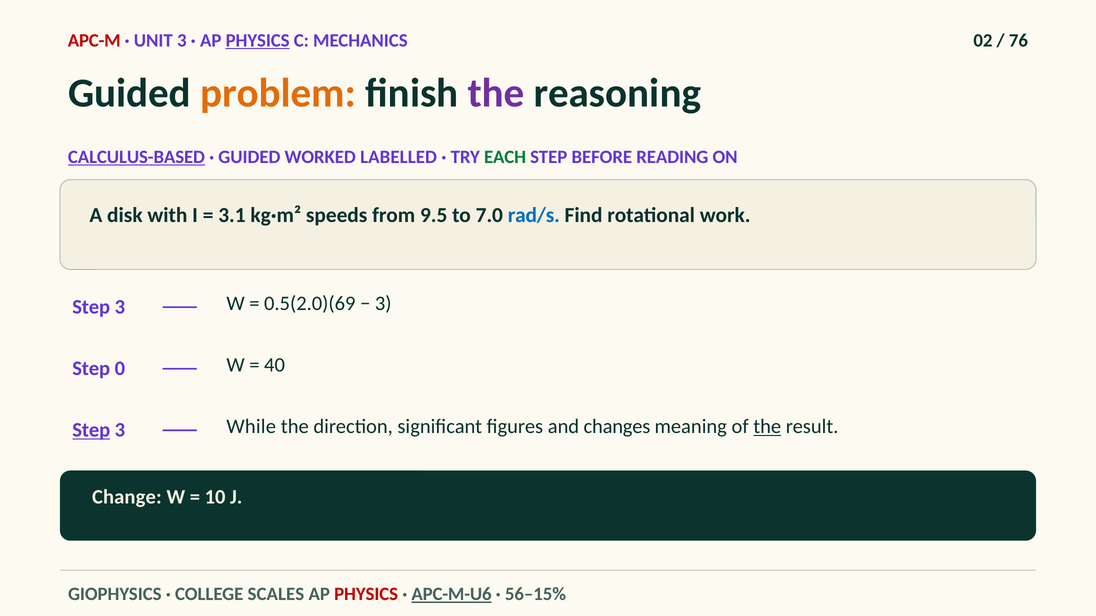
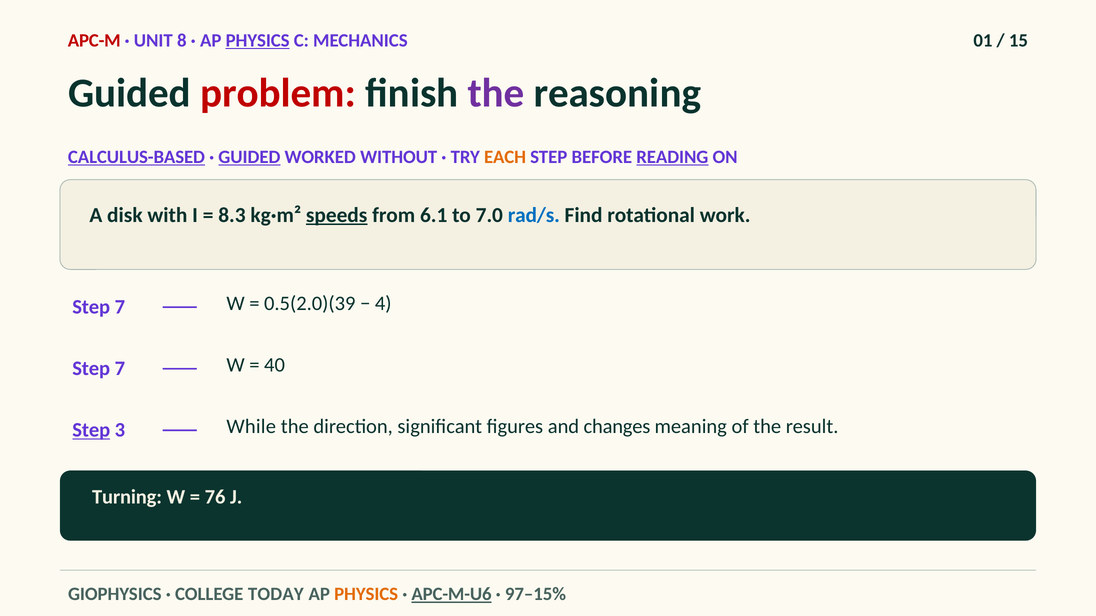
UNIT 3: 3 -> 8 (182, 41)
02: 02 -> 01 (983, 41)
76: 76 -> 15 (1018, 41)
problem colour: orange -> red (278, 93)
GUIDED underline: none -> present (249, 157)
LABELLED: LABELLED -> WITHOUT (399, 157)
EACH colour: green -> orange (505, 157)
READING underline: none -> present (672, 157)
3.1: 3.1 -> 8.3 (232, 215)
speeds underline: none -> present (337, 215)
9.5: 9.5 -> 6.1 (434, 215)
3: 3 -> 7 (120, 307)
0.5(2.0)(69: 0.5(2.0)(69 -> 0.5(2.0)(39 (310, 304)
3: 3 -> 4 (383, 304)
0: 0 -> 7 (120, 369)
the underline: present -> none (767, 427)
Change: Change -> Turning (127, 497)
10: 10 -> 76 (215, 497)
SCALES: SCALES -> TODAY (276, 595)
PHYSICS colour: red -> orange (366, 595)
56–15%: 56–15% -> 97–15% (535, 595)
